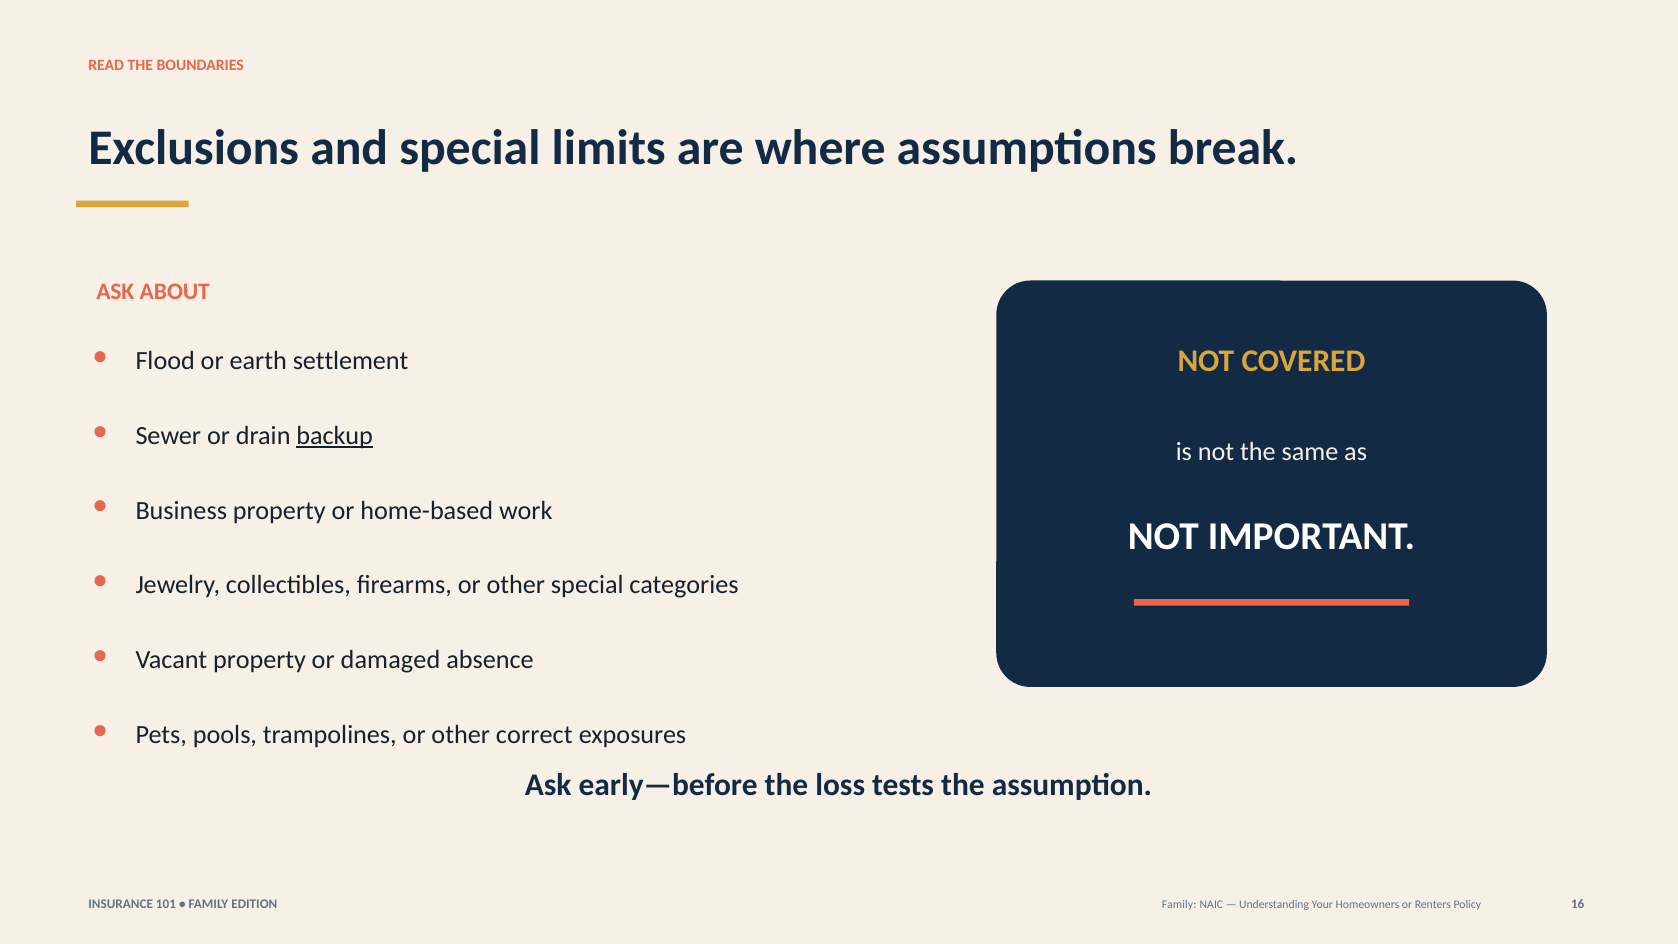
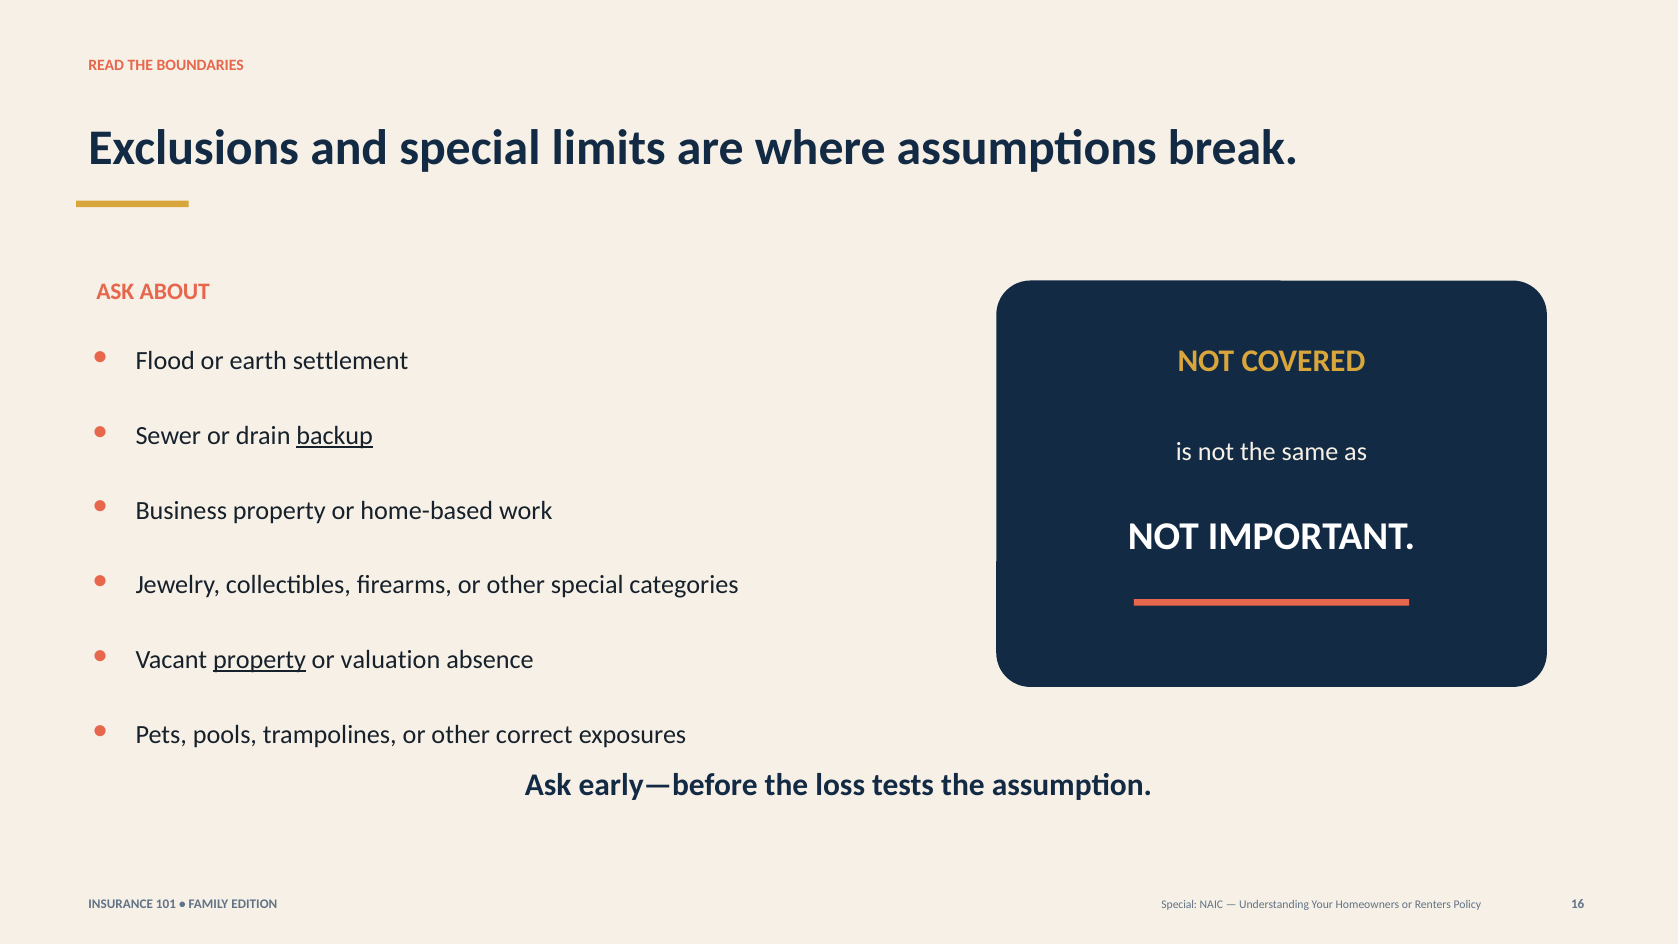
property underline: none -> present (259, 660)
damaged: damaged -> valuation (390, 660)
EDITION Family: Family -> Special (1179, 904)
